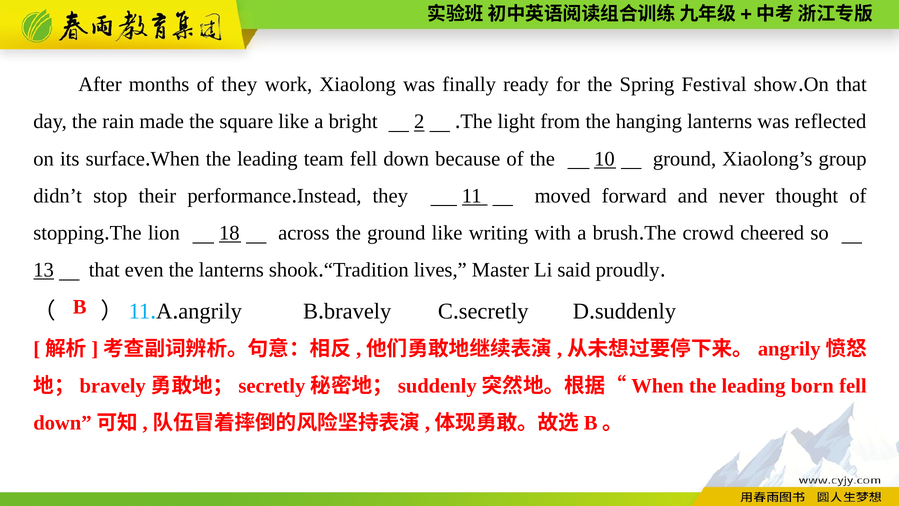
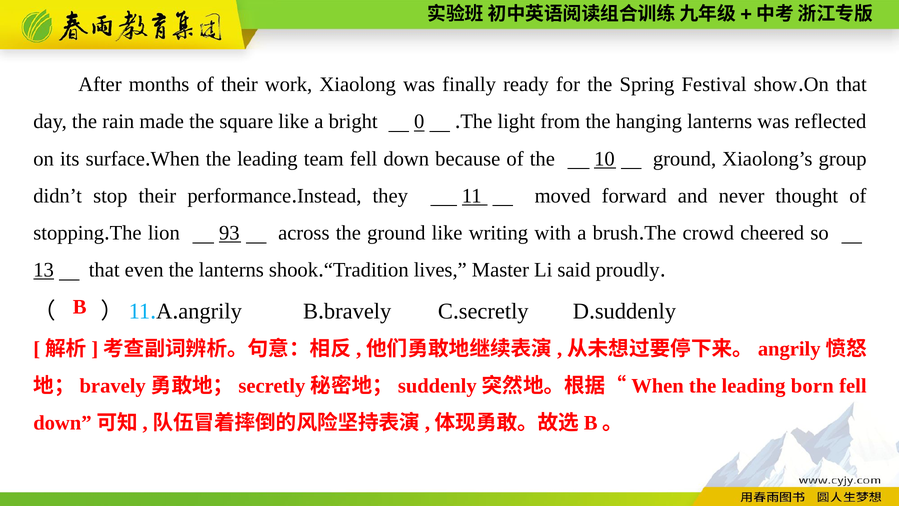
of they: they -> their (239, 85)
2: 2 -> 0 (419, 122)
18: 18 -> 93 (229, 233)
